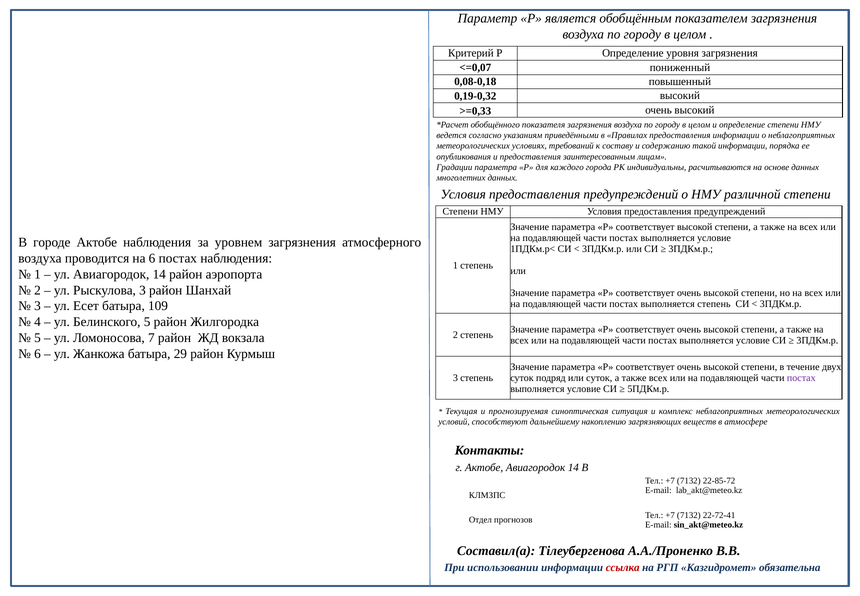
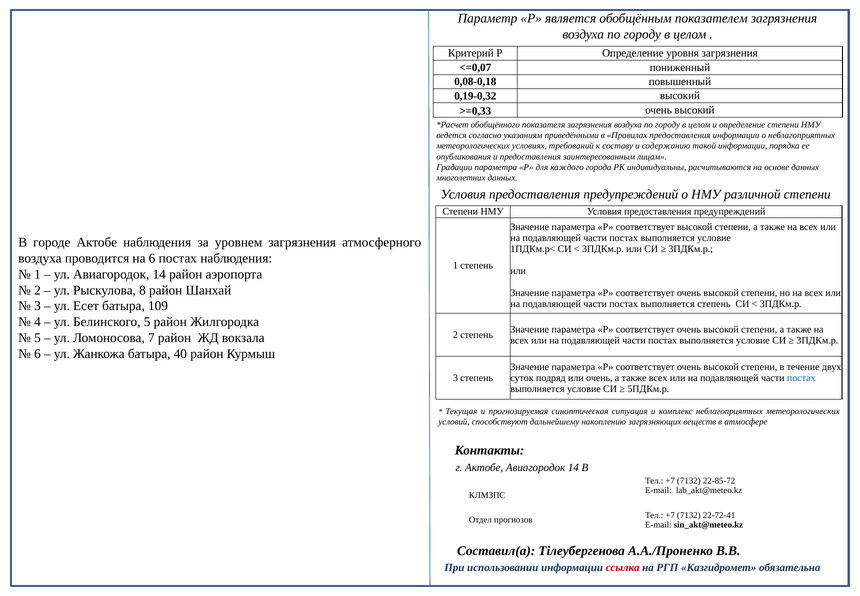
Рыскулова 3: 3 -> 8 (143, 290)
29: 29 -> 40 (180, 353)
или суток: суток -> очень (599, 378)
постах colour: purple -> blue (801, 378)
